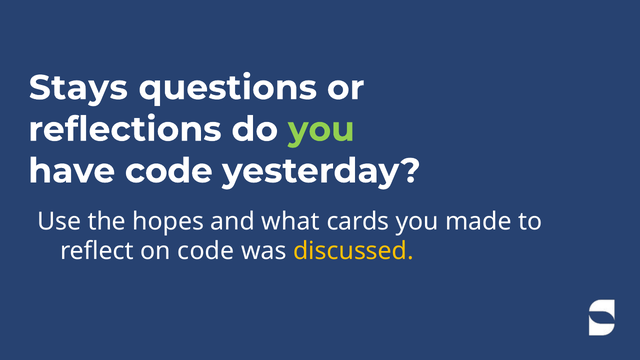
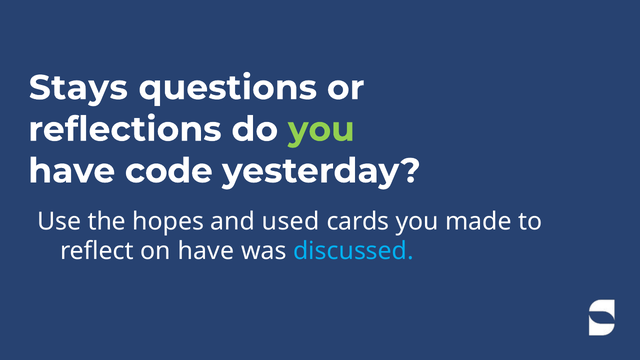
what: what -> used (291, 221)
on code: code -> have (206, 251)
discussed colour: yellow -> light blue (353, 251)
